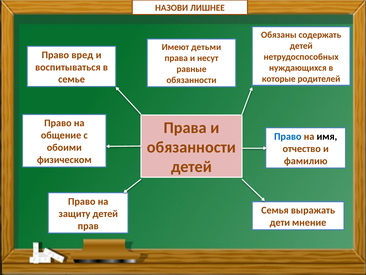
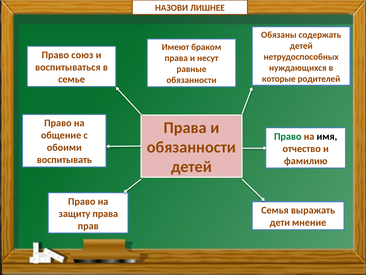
детьми: детьми -> браком (206, 47)
вред: вред -> союз (82, 55)
Право colour: blue -> green (288, 136)
физическом: физическом -> воспитывать (64, 159)
защиту детей: детей -> права (105, 213)
